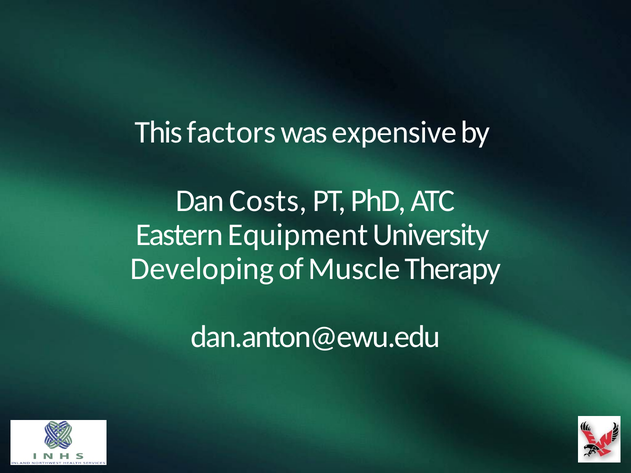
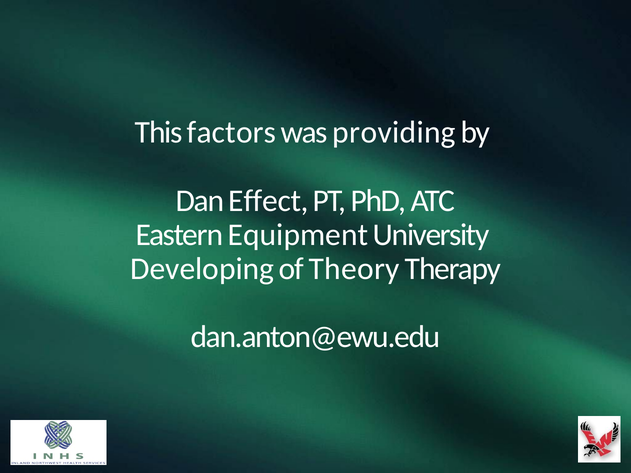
expensive: expensive -> providing (394, 133)
Costs: Costs -> Effect (269, 201)
Muscle: Muscle -> Theory (354, 269)
